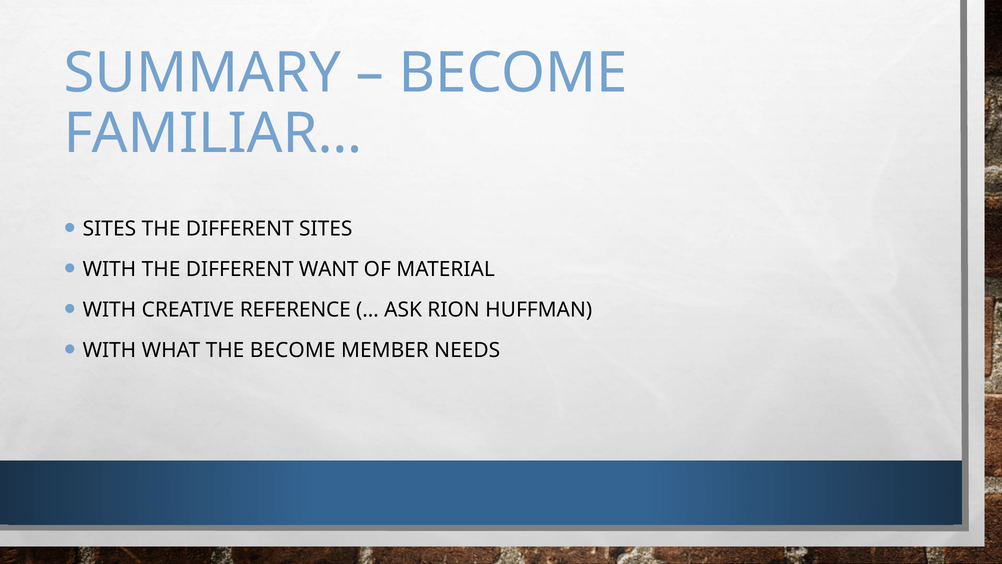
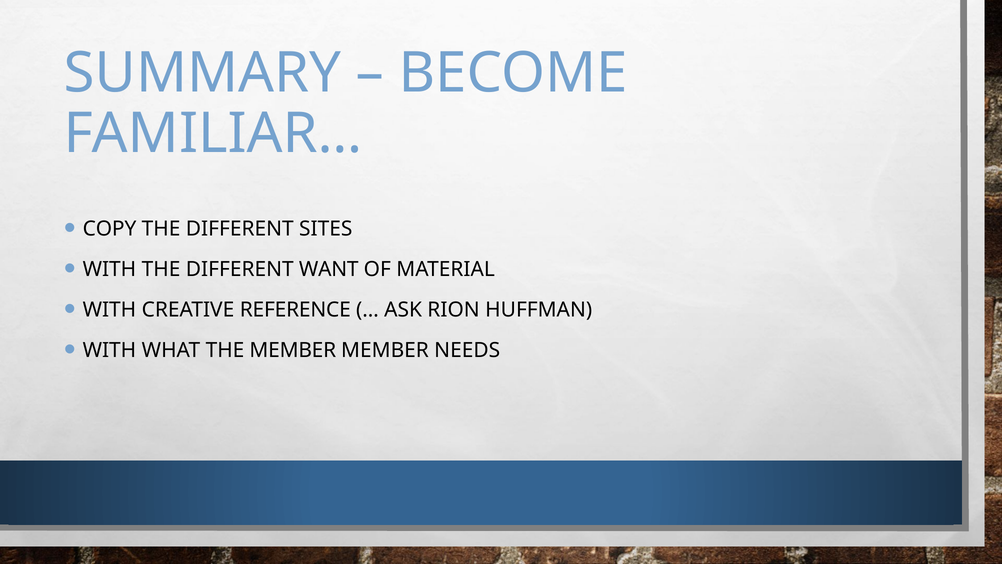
SITES: SITES -> COPY (109, 229)
THE BECOME: BECOME -> MEMBER (293, 350)
